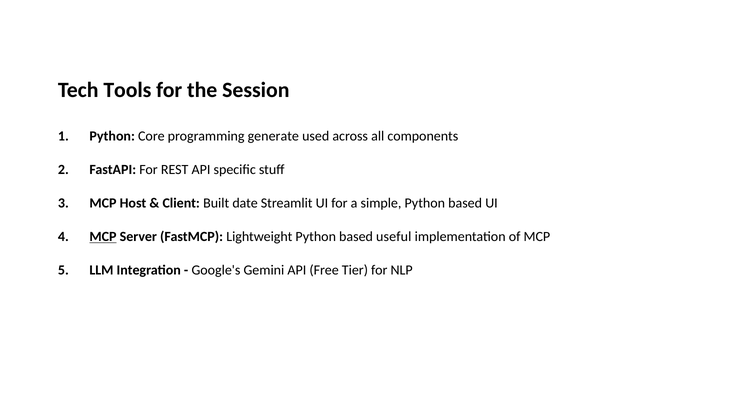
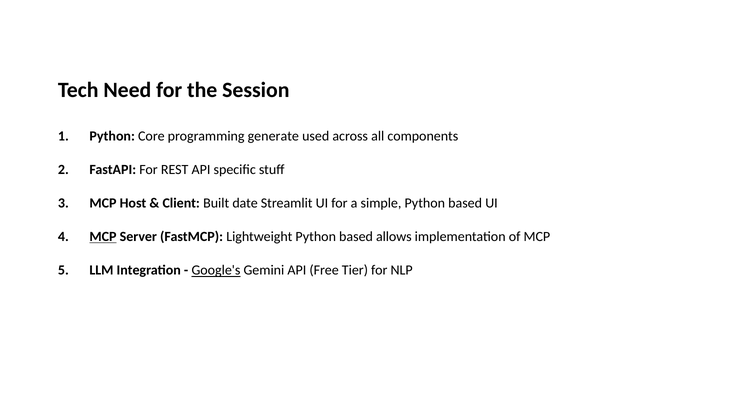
Tools: Tools -> Need (127, 90)
useful: useful -> allows (394, 237)
Google's underline: none -> present (216, 270)
